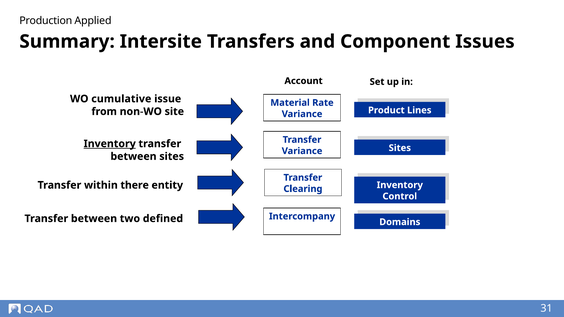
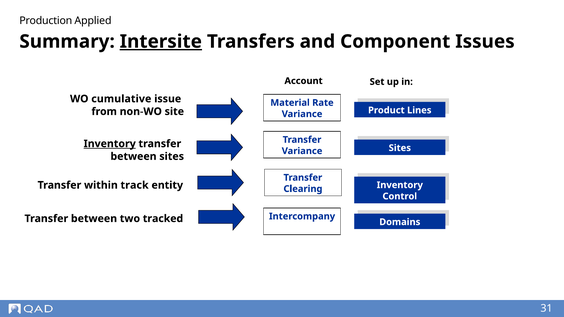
Intersite underline: none -> present (161, 42)
there: there -> track (135, 185)
defined: defined -> tracked (163, 219)
